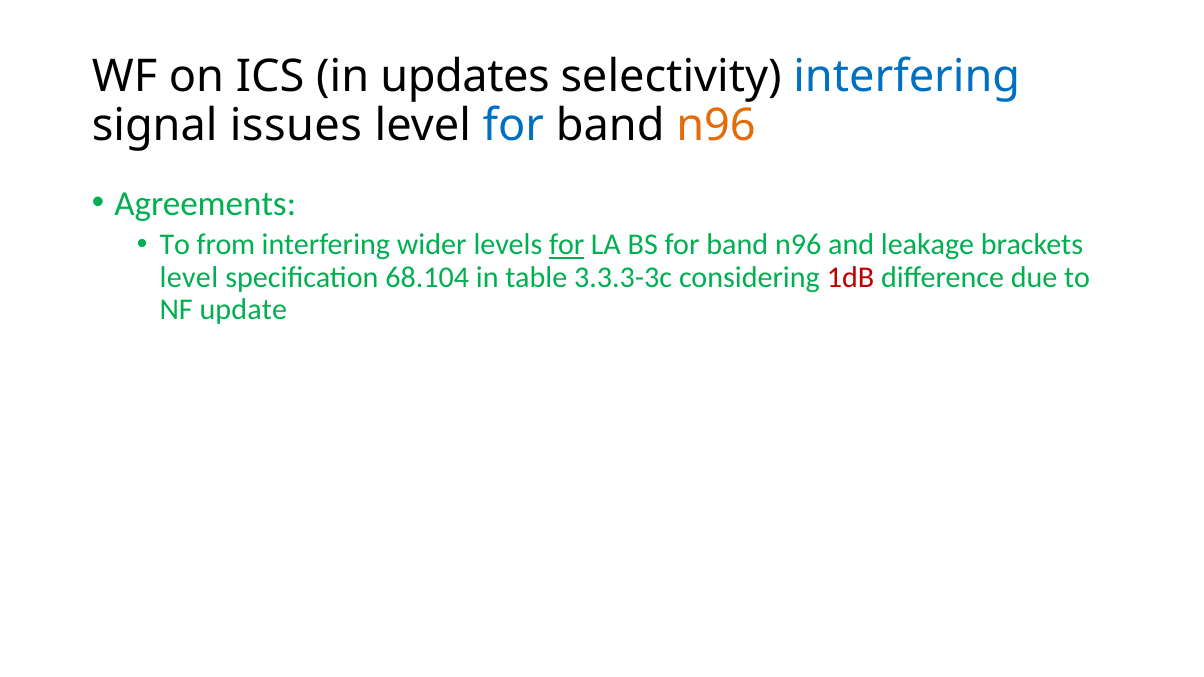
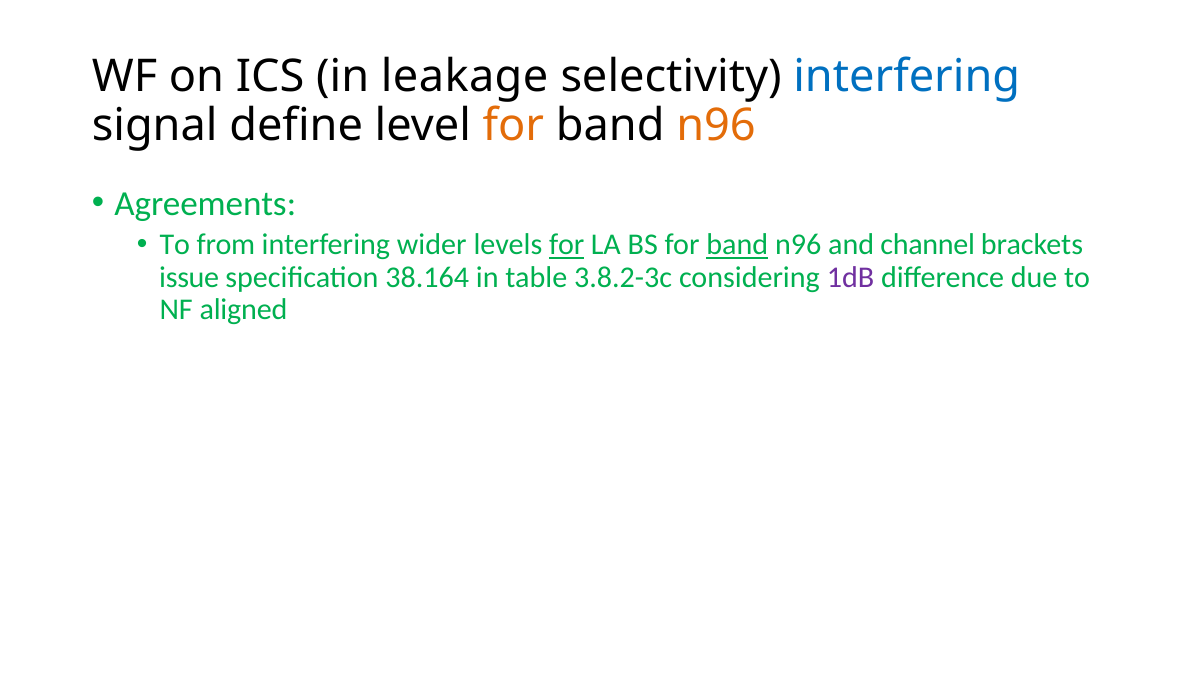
updates: updates -> leakage (465, 77)
issues: issues -> define (296, 126)
for colour: blue -> orange (513, 126)
band underline: none -> present (737, 245)
leakage: leakage -> channel (928, 245)
level: level -> issue (189, 278)
68.104: 68.104 -> 38.164 (427, 278)
3.3.3-3c: 3.3.3-3c -> 3.8.2-3c (623, 278)
1dB colour: red -> purple (851, 278)
update: update -> aligned (243, 310)
